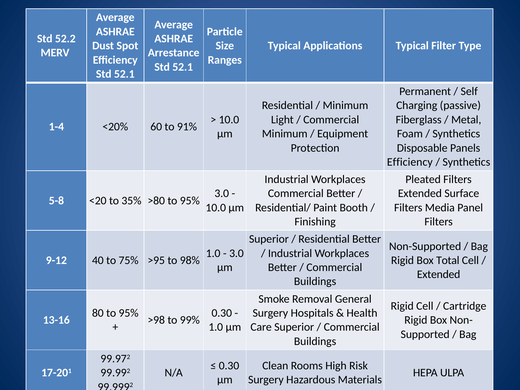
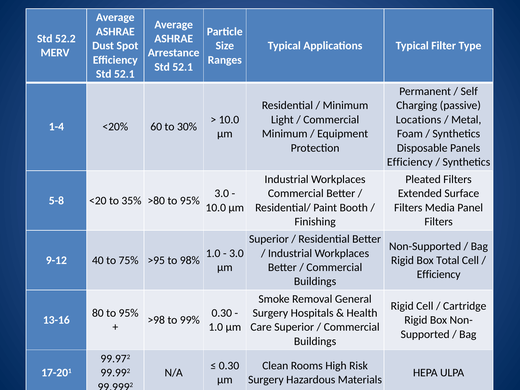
Fiberglass: Fiberglass -> Locations (419, 120)
91%: 91% -> 30% (187, 127)
Extended: Extended -> Efficiency (439, 274)
